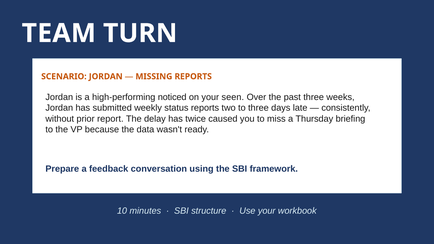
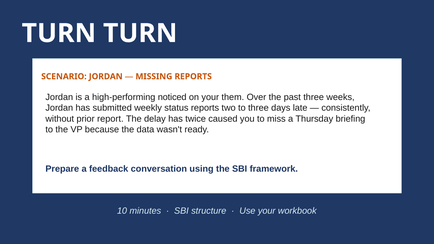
TEAM: TEAM -> TURN (59, 33)
seen: seen -> them (233, 97)
